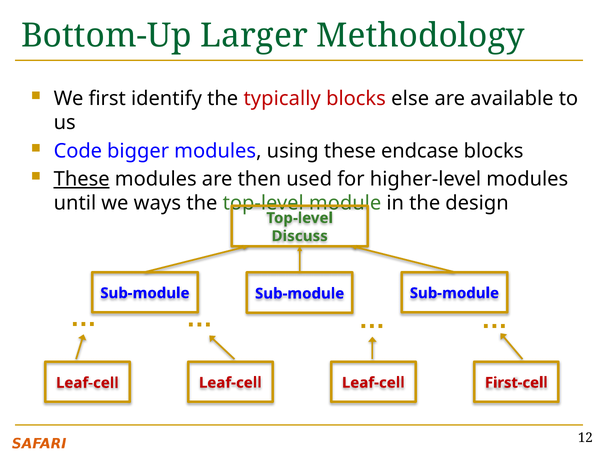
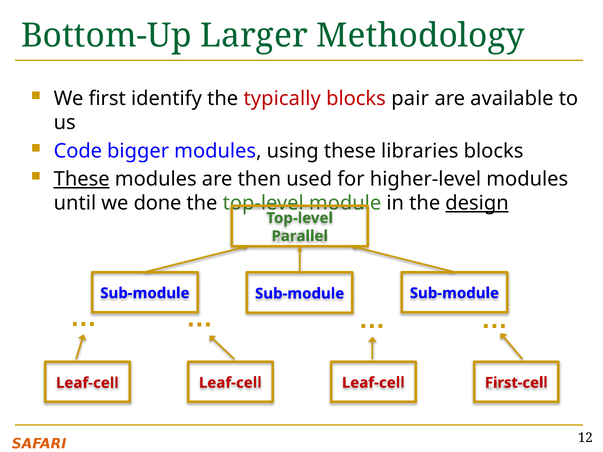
else: else -> pair (410, 99)
endcase: endcase -> libraries (420, 151)
ways: ways -> done (158, 203)
design underline: none -> present (477, 203)
Discuss: Discuss -> Parallel (300, 236)
